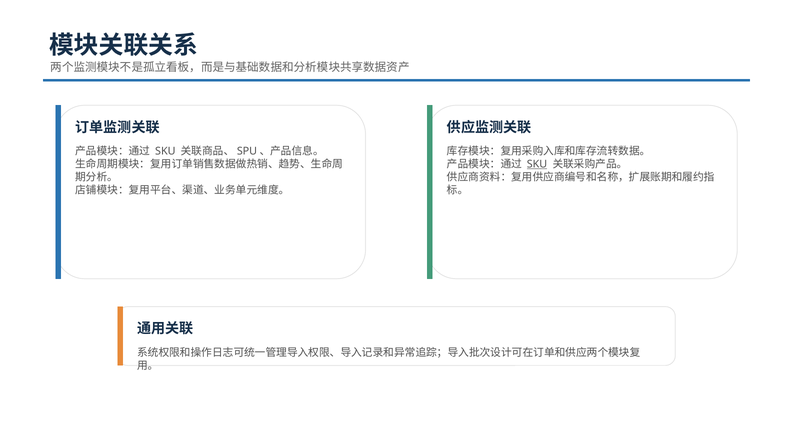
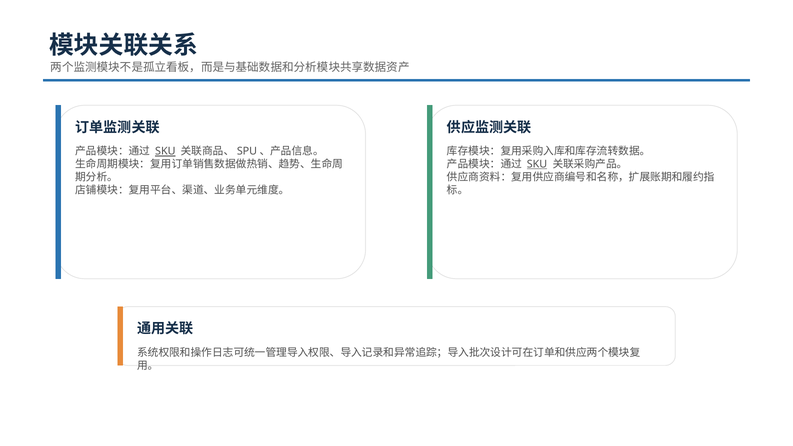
SKU underline: none -> present (165, 151)
